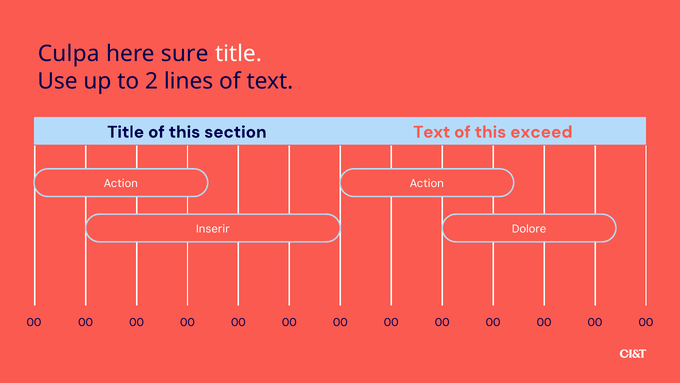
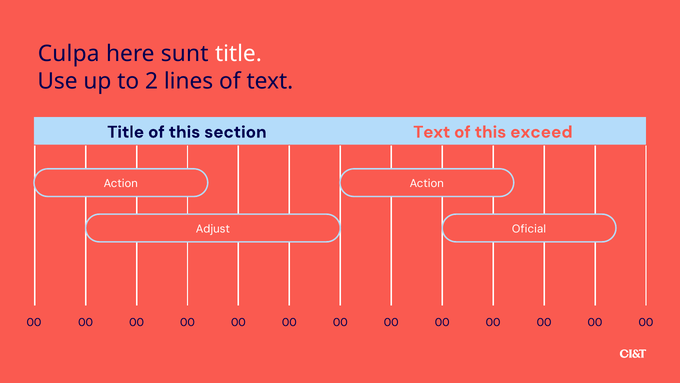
sure: sure -> sunt (185, 54)
Inserir: Inserir -> Adjust (213, 228)
Dolore: Dolore -> Oficial (529, 228)
